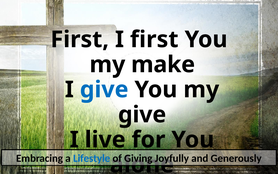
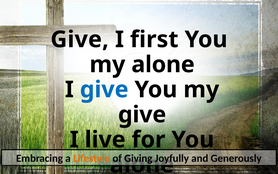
First: First -> Give (80, 39)
my make: make -> alone (163, 64)
Lifestyle colour: blue -> orange (92, 158)
